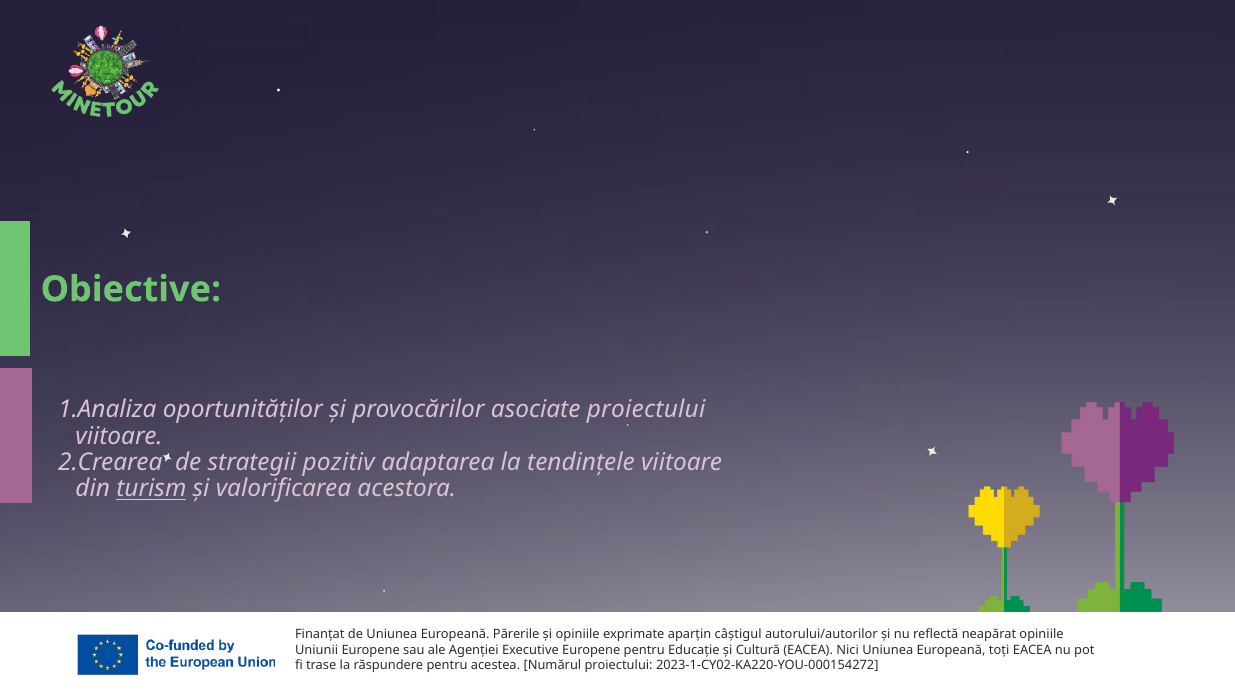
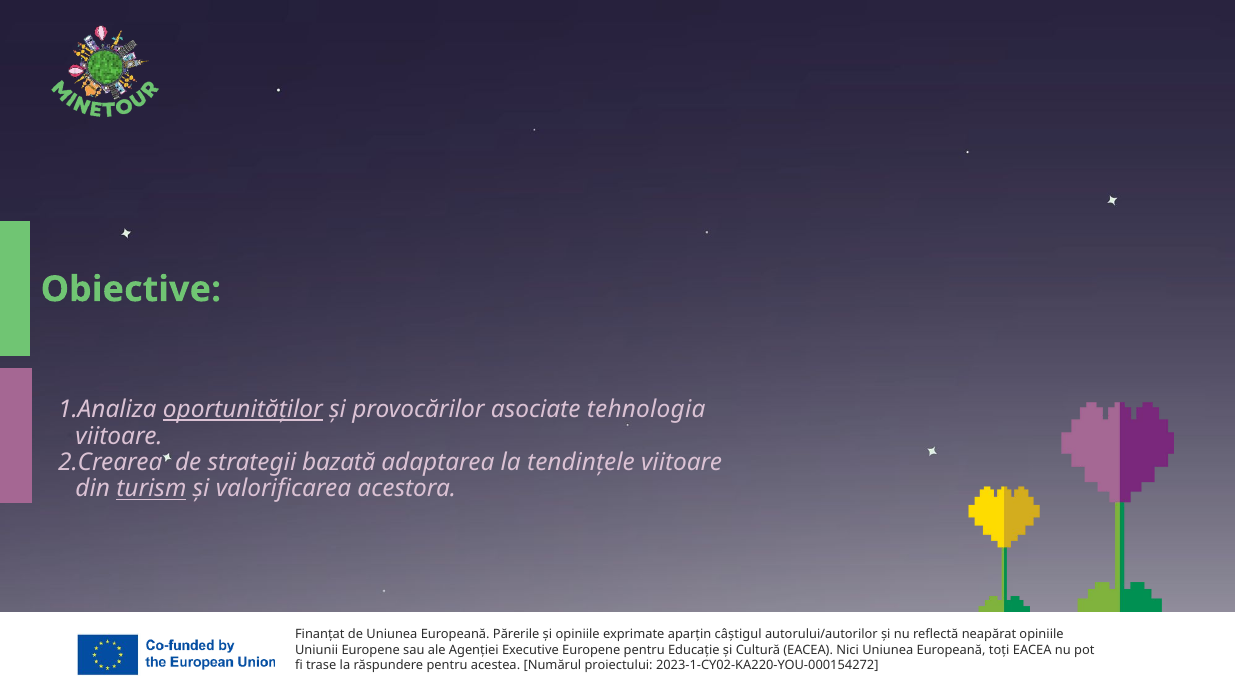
oportunităților underline: none -> present (243, 409)
asociate proiectului: proiectului -> tehnologia (646, 409)
pozitiv: pozitiv -> bazată (339, 462)
